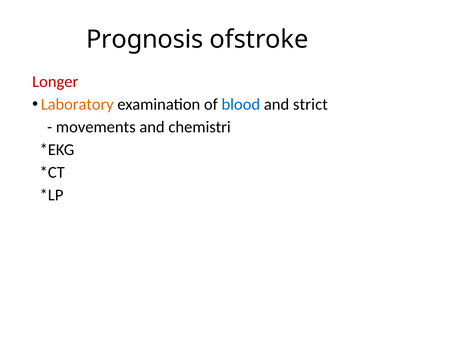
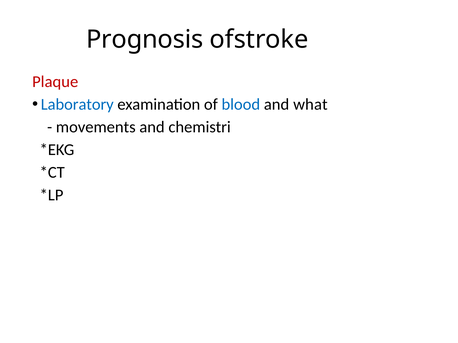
Longer: Longer -> Plaque (55, 82)
Laboratory colour: orange -> blue (77, 105)
strict: strict -> what (310, 105)
